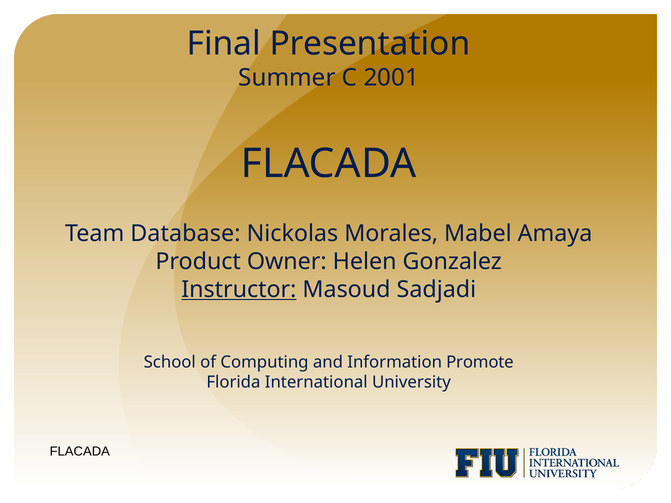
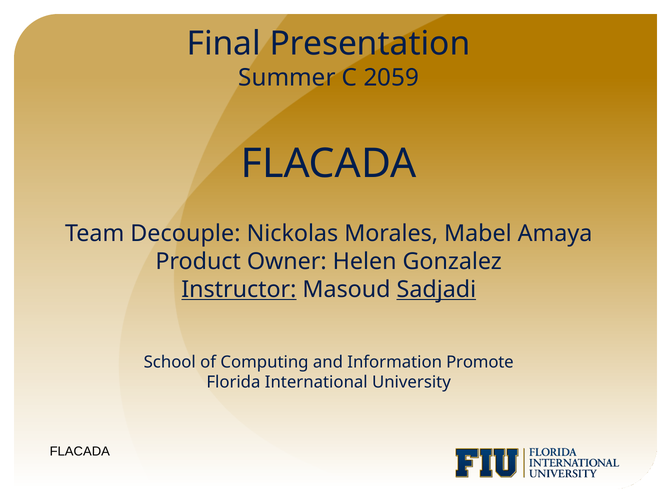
2001: 2001 -> 2059 (391, 78)
Database: Database -> Decouple (185, 234)
Sadjadi underline: none -> present (436, 290)
